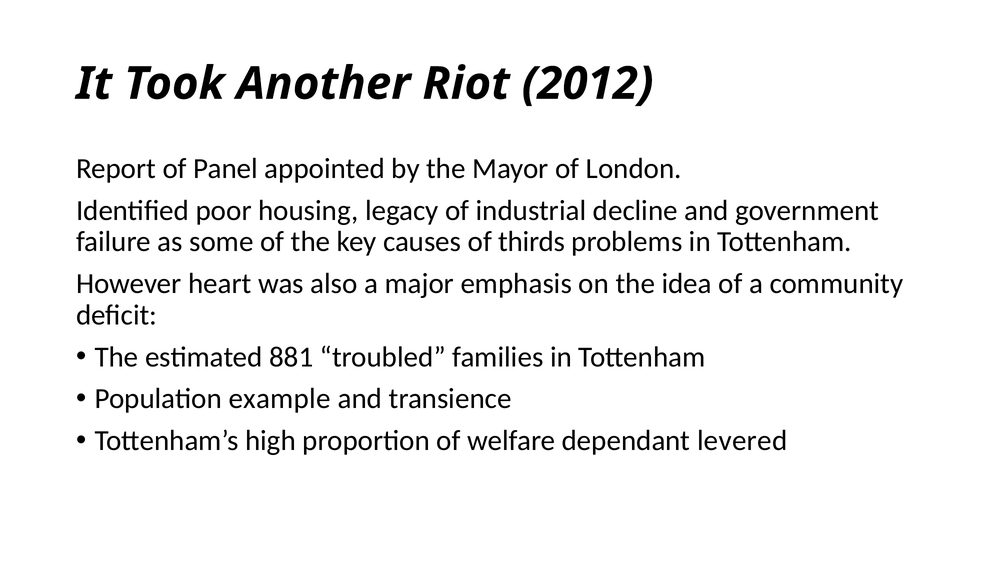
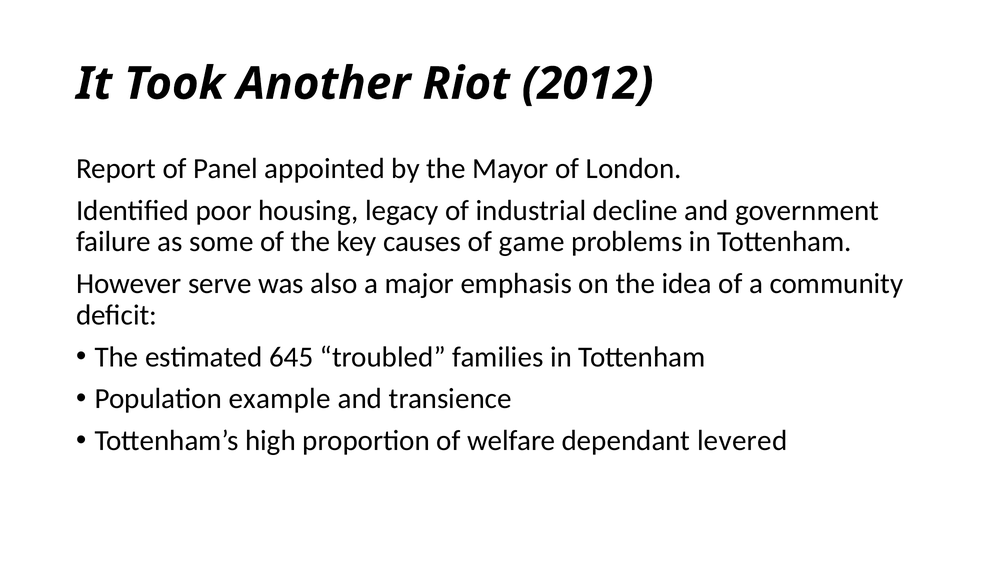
thirds: thirds -> game (532, 242)
heart: heart -> serve (220, 284)
881: 881 -> 645 (291, 357)
